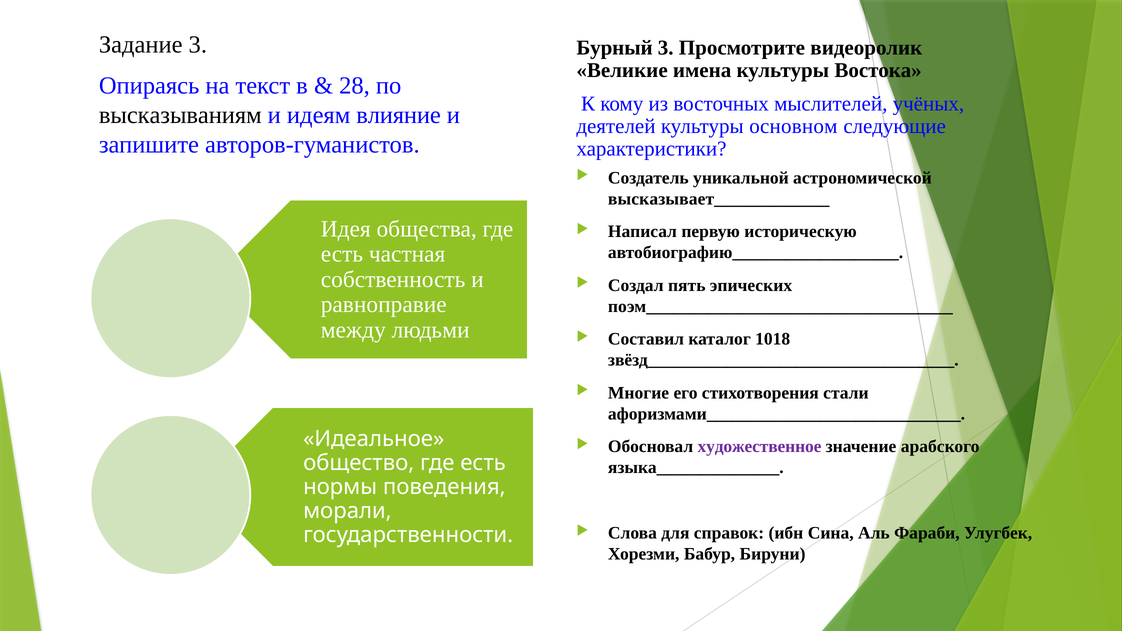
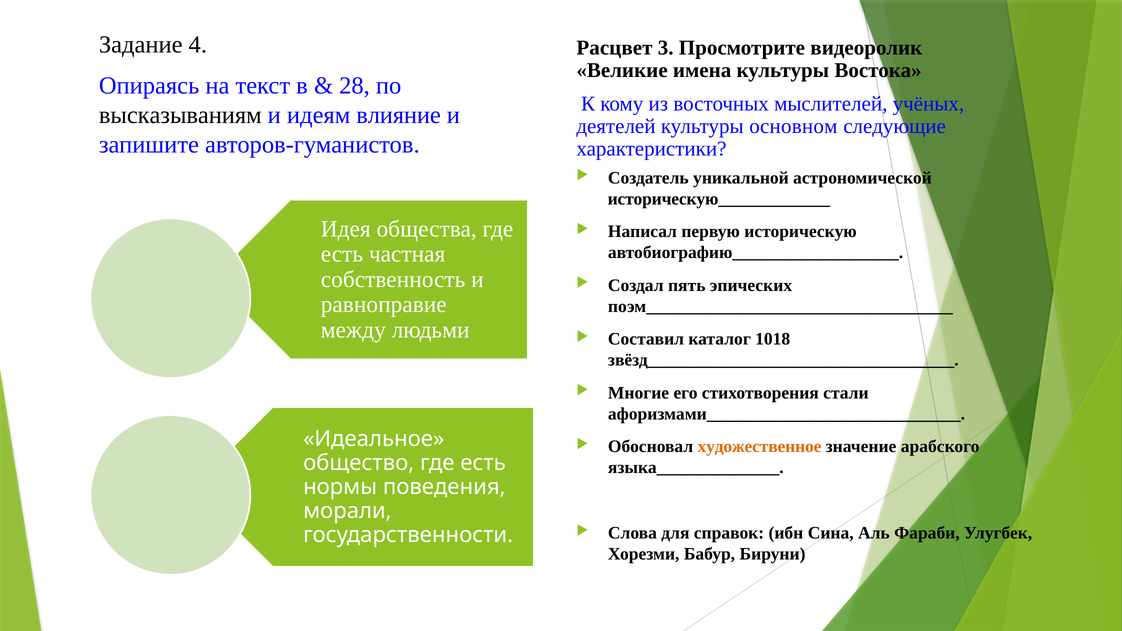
Задание 3: 3 -> 4 (198, 45)
Бурный: Бурный -> Расцвет (614, 48)
высказывает_____________: высказывает_____________ -> историческую_____________ (719, 199)
художественное colour: purple -> orange (759, 447)
